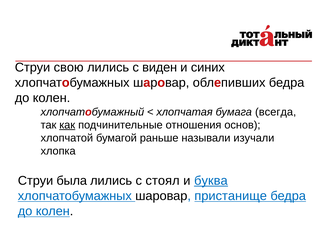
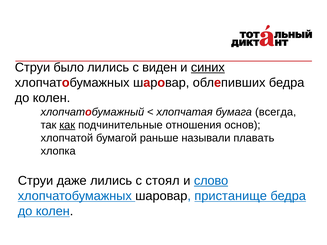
свою: свою -> было (69, 67)
синих underline: none -> present (208, 67)
изучали: изучали -> плавать (254, 138)
была: была -> даже (72, 181)
буква: буква -> слово (211, 181)
